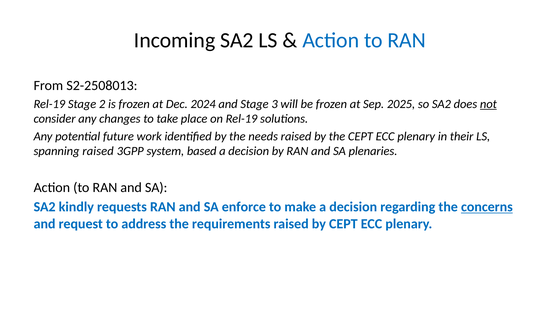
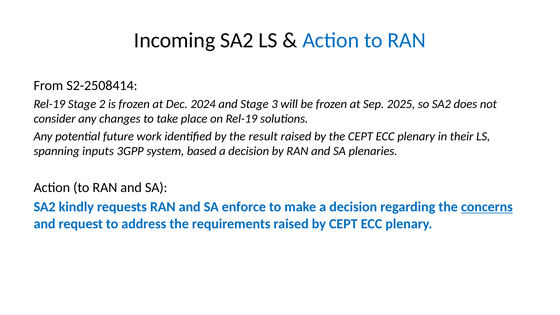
S2-2508013: S2-2508013 -> S2-2508414 (102, 86)
not underline: present -> none (488, 104)
needs: needs -> result (263, 136)
spanning raised: raised -> inputs (98, 151)
